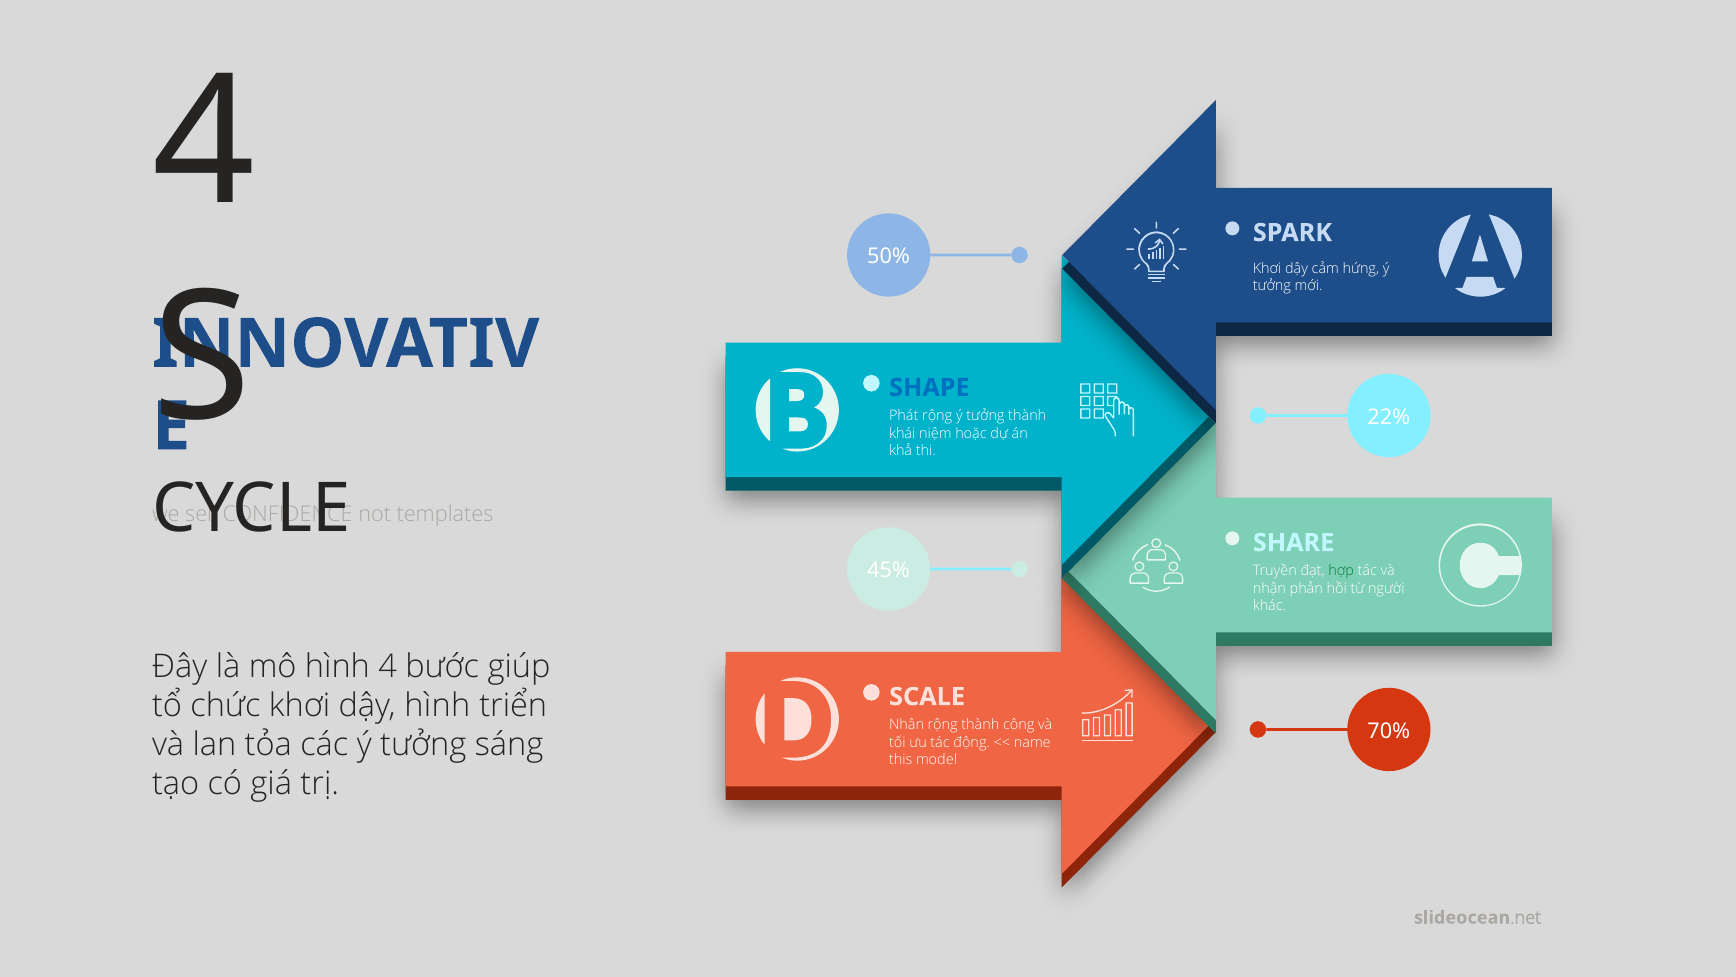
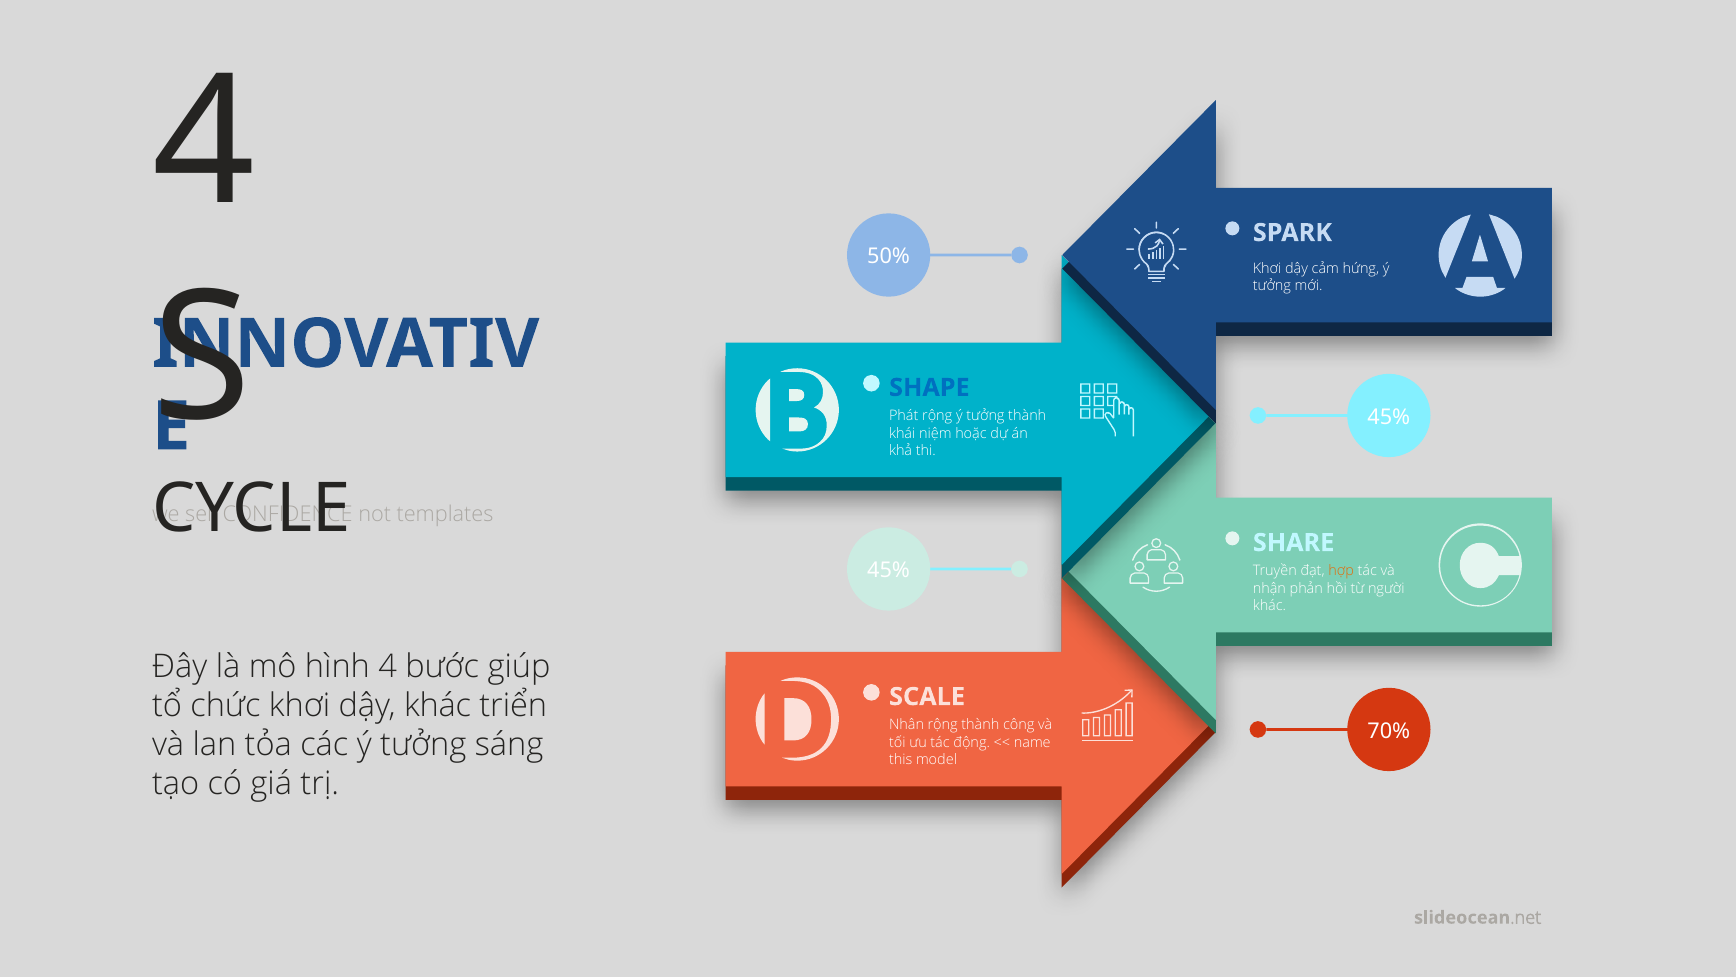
22%: 22% -> 45% (1389, 417)
hợp colour: green -> orange (1341, 571)
dậy hình: hình -> khác (438, 705)
